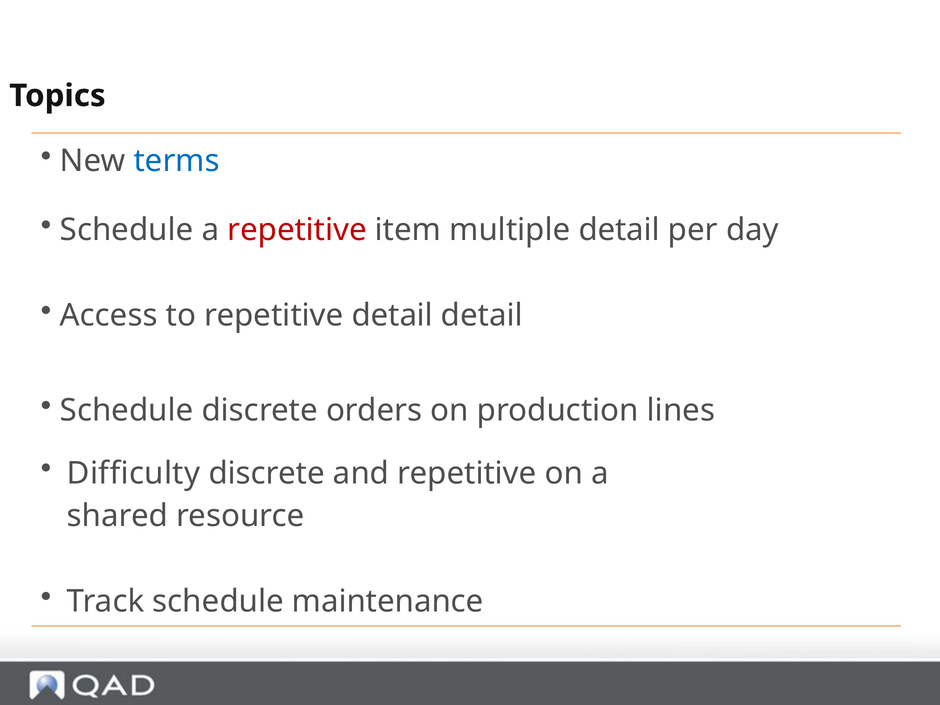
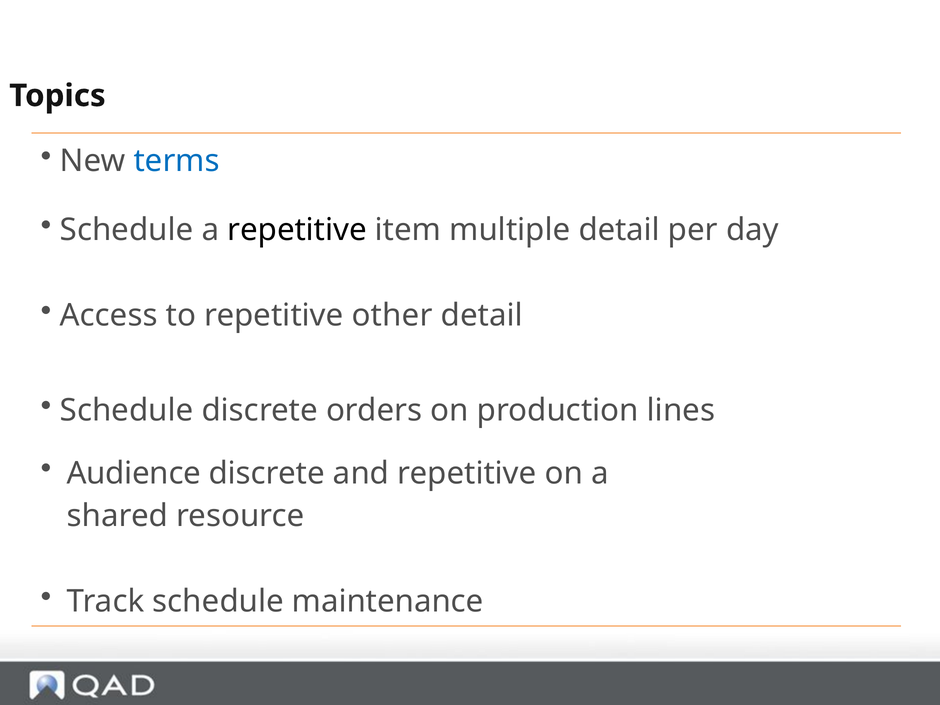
repetitive colour: red -> black (297, 230)
repetitive detail: detail -> other (392, 316)
Difficulty: Difficulty -> Audience (134, 473)
